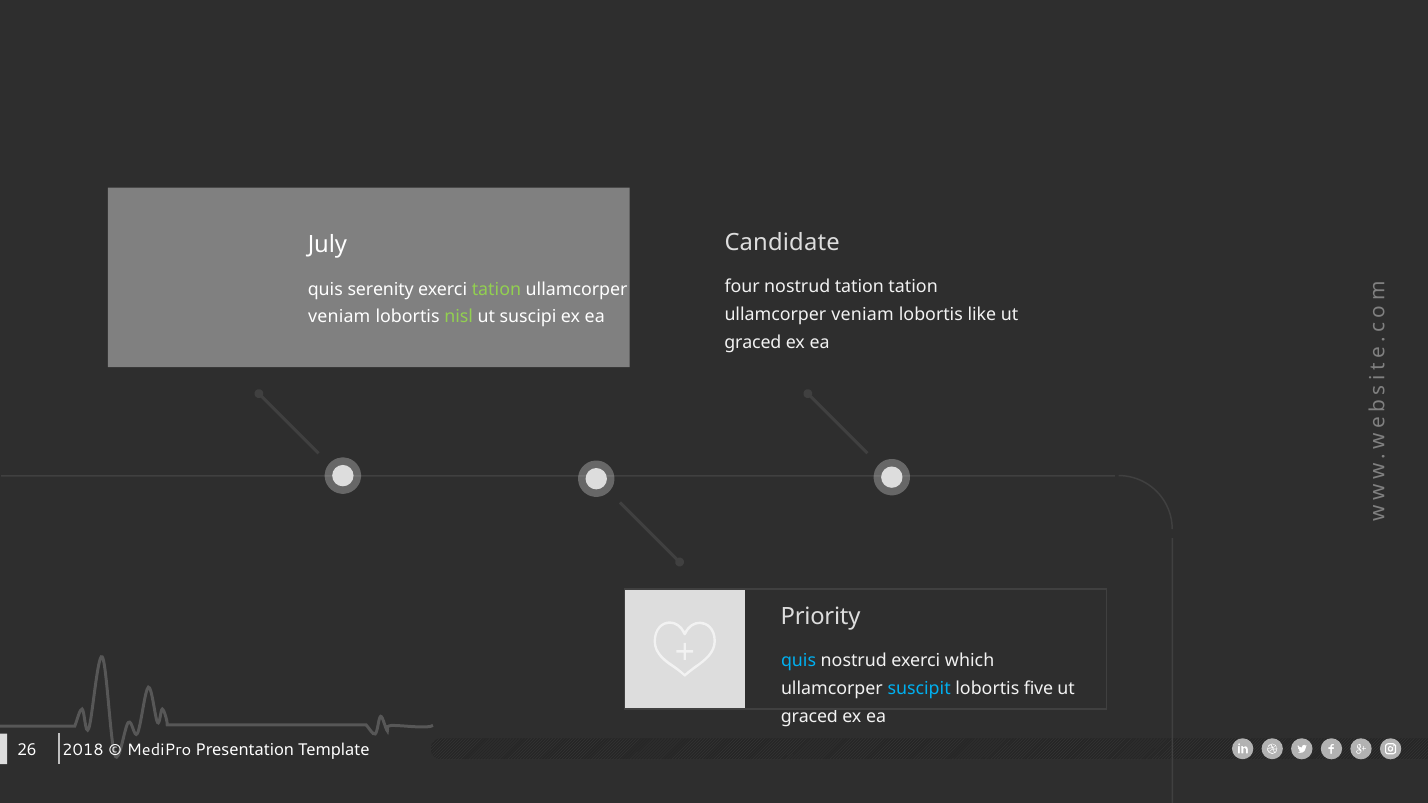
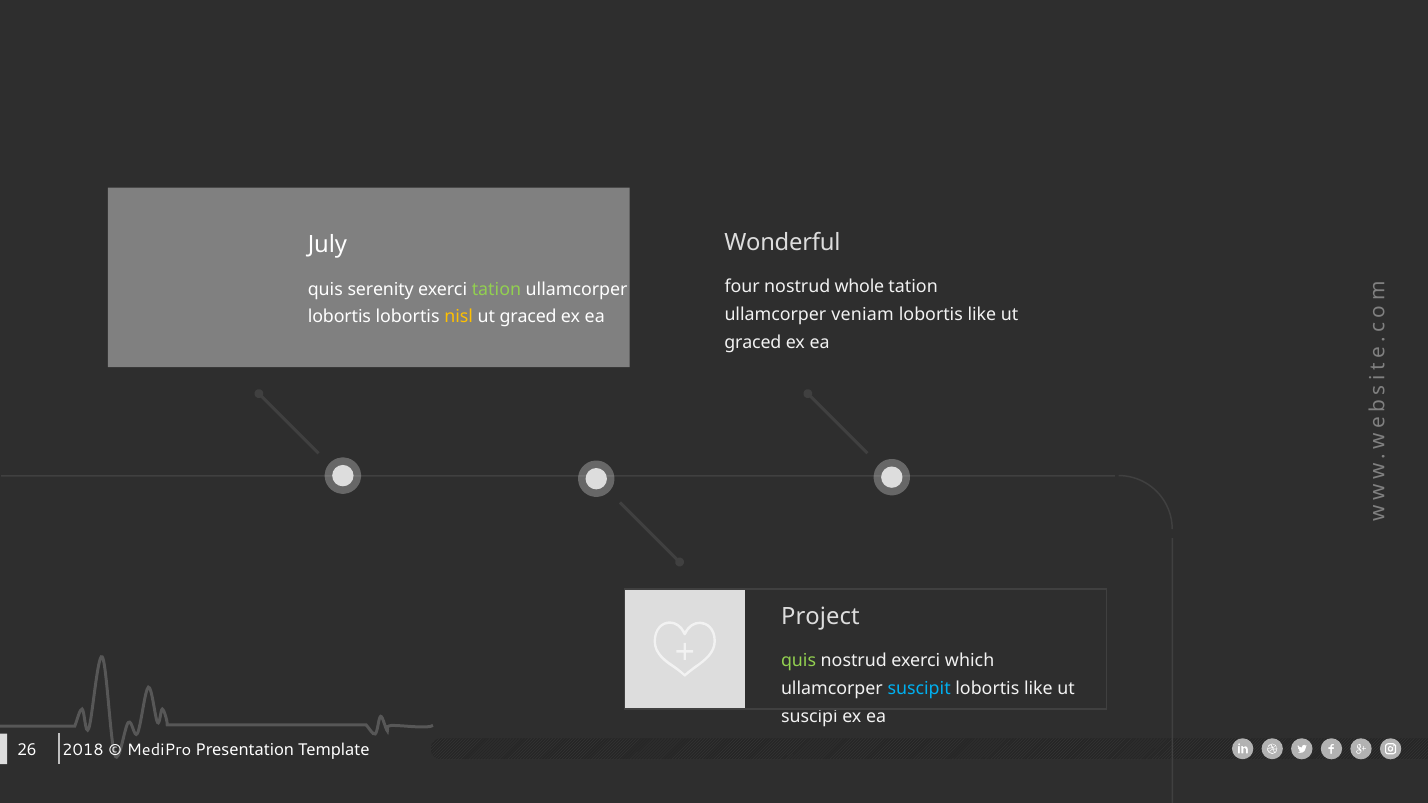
Candidate: Candidate -> Wonderful (782, 242)
nostrud tation: tation -> whole (859, 287)
veniam: veniam -> lobortis (339, 317)
nisl colour: light green -> yellow (459, 317)
suscipi: suscipi -> graced (528, 317)
Priority: Priority -> Project (820, 617)
quis colour: light blue -> light green (799, 661)
five: five -> like (1038, 689)
graced: graced -> suscipi (809, 717)
